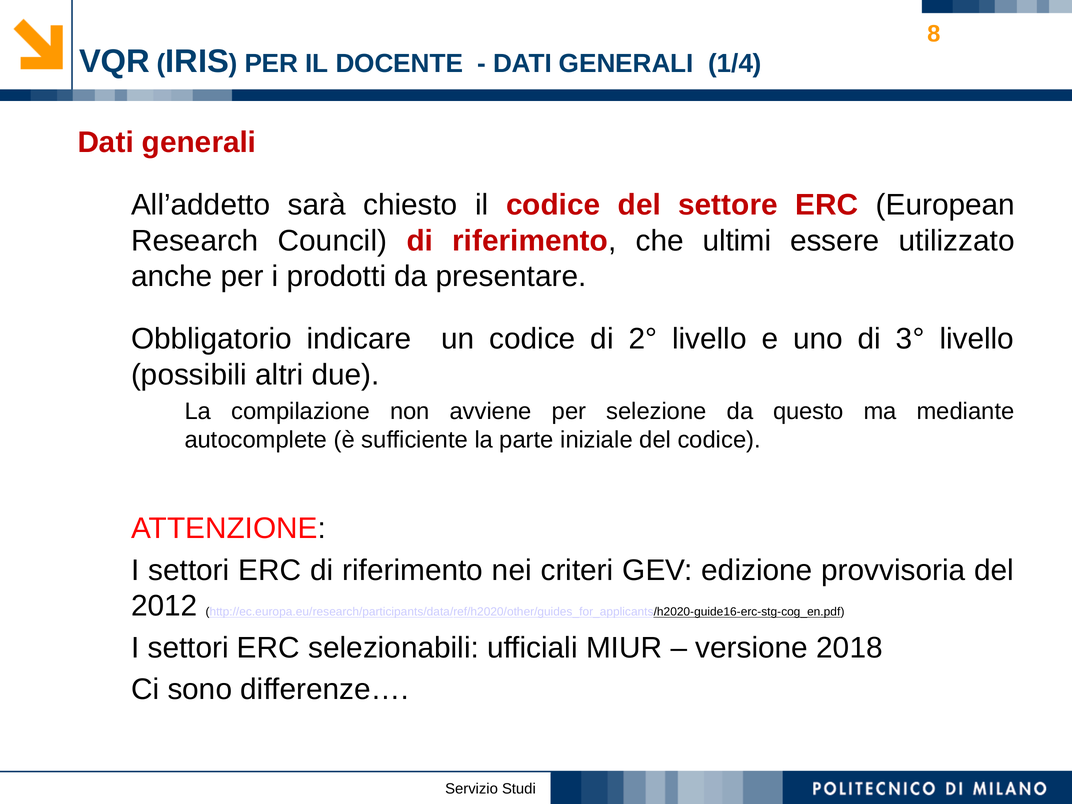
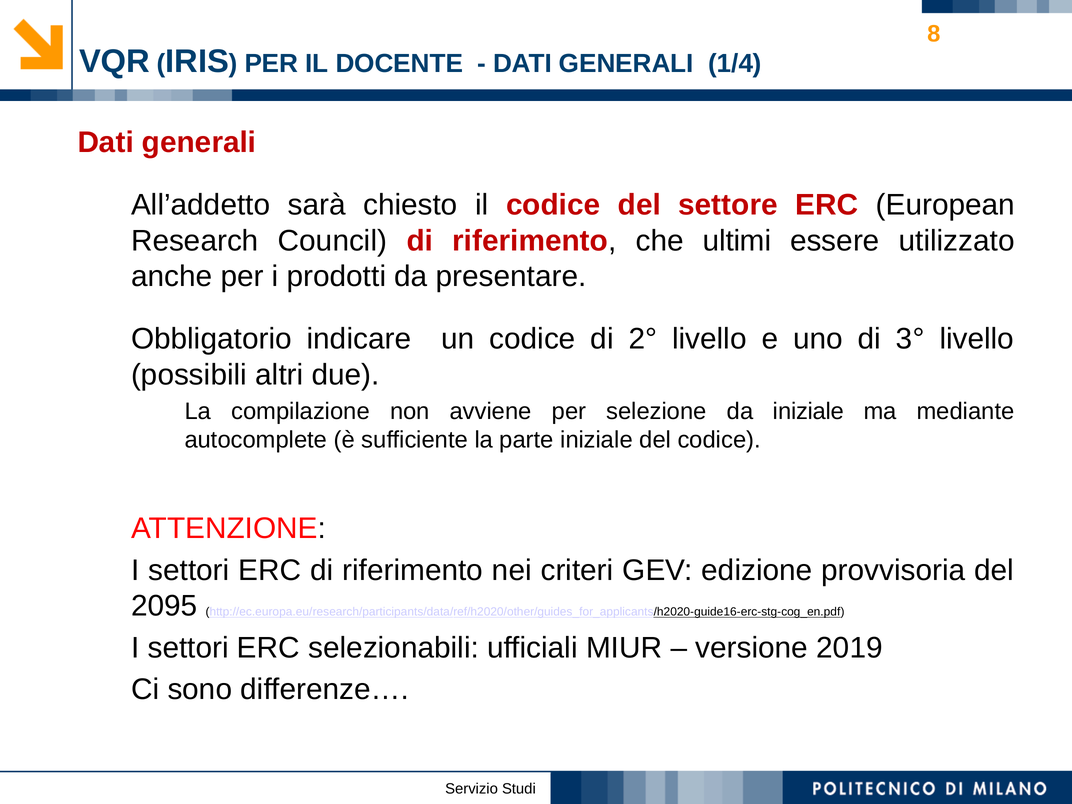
da questo: questo -> iniziale (809, 411)
2012: 2012 -> 2095 (164, 606)
2018: 2018 -> 2019 (850, 648)
